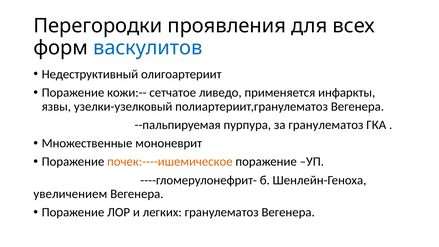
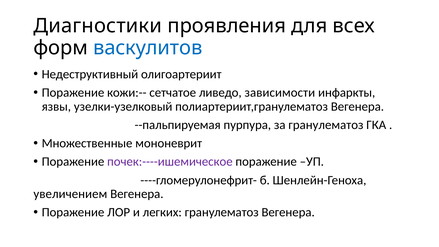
Перегородки: Перегородки -> Диагностики (98, 26)
применяется: применяется -> зависимости (280, 93)
почек:----ишемическое colour: orange -> purple (170, 162)
